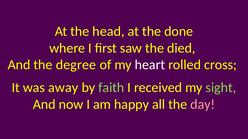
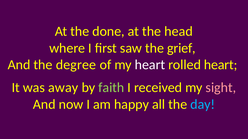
head: head -> done (109, 31)
done: done -> head (179, 31)
died: died -> grief (181, 48)
rolled cross: cross -> heart (221, 65)
sight colour: light green -> pink (221, 88)
day colour: pink -> light blue (203, 105)
